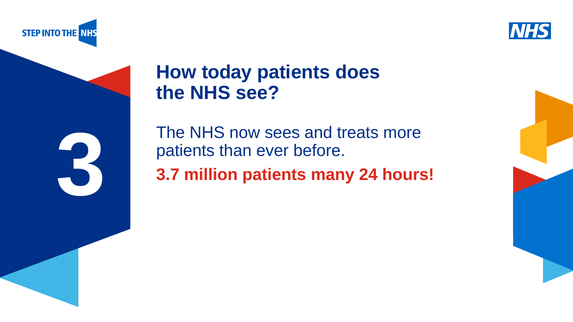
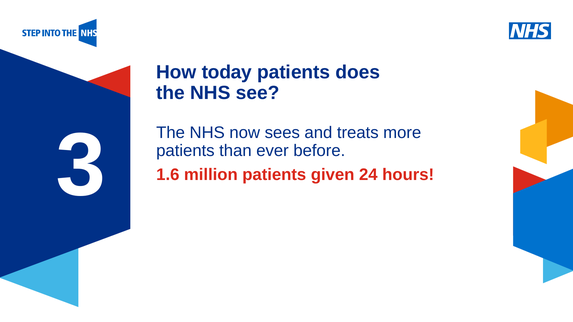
3.7: 3.7 -> 1.6 (168, 175)
many: many -> given (333, 175)
